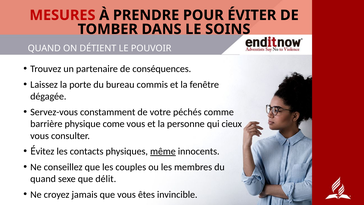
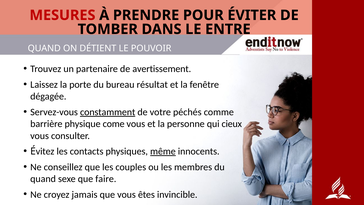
SOINS: SOINS -> ENTRE (228, 29)
conséquences: conséquences -> avertissement (162, 69)
commis: commis -> résultat (152, 85)
constamment underline: none -> present (108, 112)
délit: délit -> faire (106, 179)
